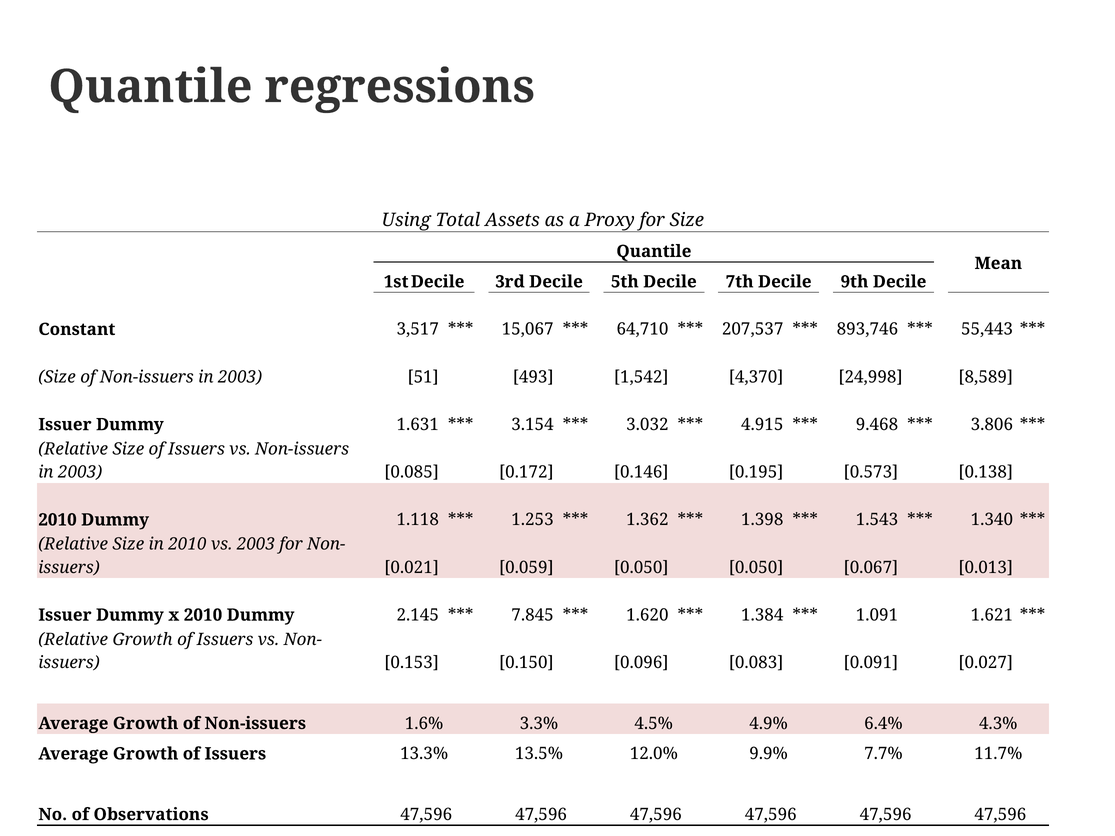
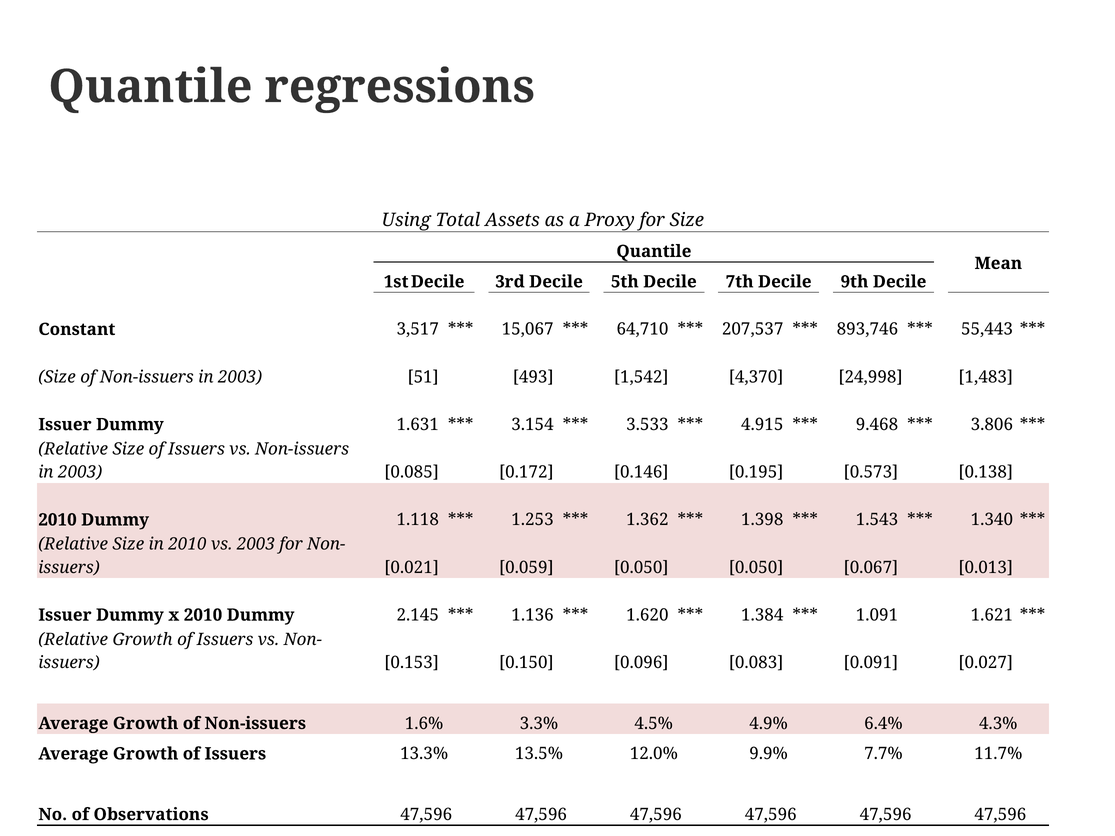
8,589: 8,589 -> 1,483 (986, 377)
3.032: 3.032 -> 3.533 (647, 425)
7.845: 7.845 -> 1.136 (533, 615)
